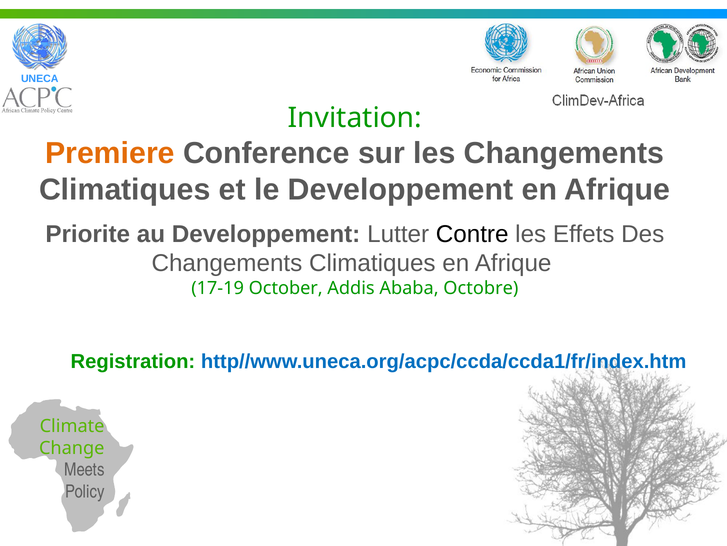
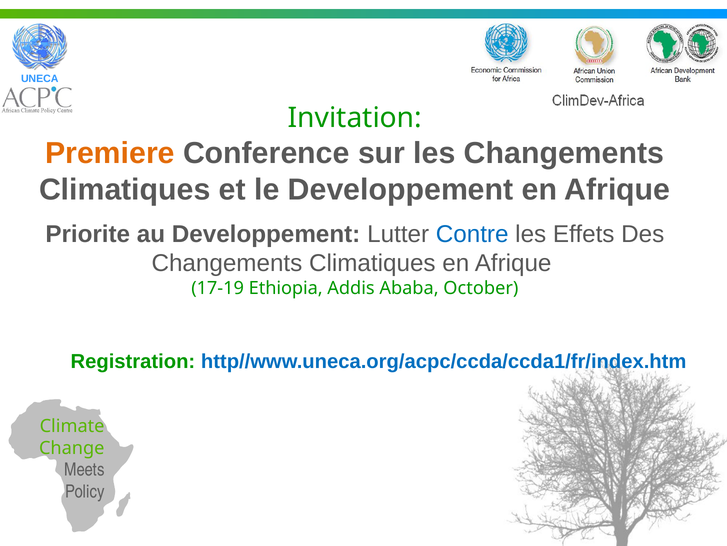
Contre colour: black -> blue (472, 234)
October: October -> Ethiopia (286, 288)
Octobre: Octobre -> October (481, 288)
